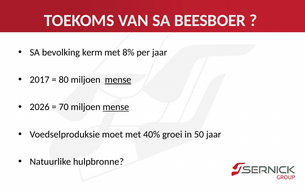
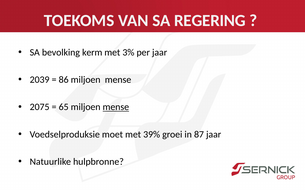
BEESBOER: BEESBOER -> REGERING (210, 21)
8%: 8% -> 3% (128, 53)
2017: 2017 -> 2039 (40, 80)
80: 80 -> 86 (64, 80)
mense underline: present -> none (118, 80)
2026: 2026 -> 2075 (40, 107)
70: 70 -> 65 (64, 107)
40%: 40% -> 39% (152, 135)
50: 50 -> 87 (199, 135)
